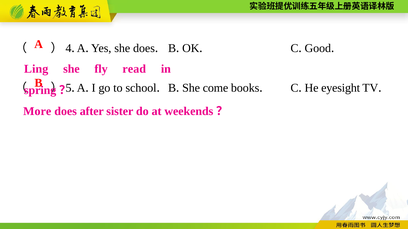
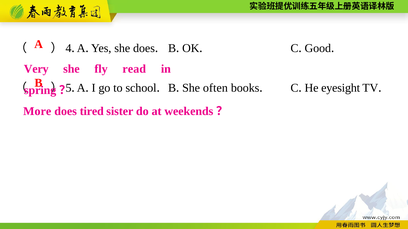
Ling: Ling -> Very (36, 69)
come: come -> often (215, 88)
after: after -> tired (92, 111)
